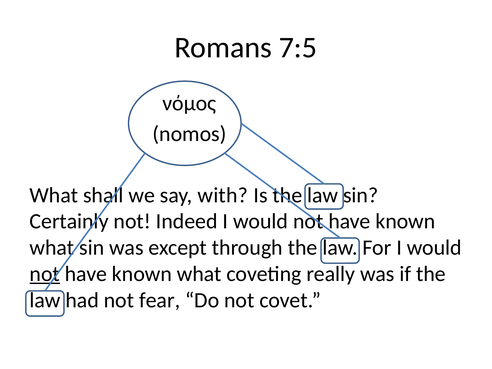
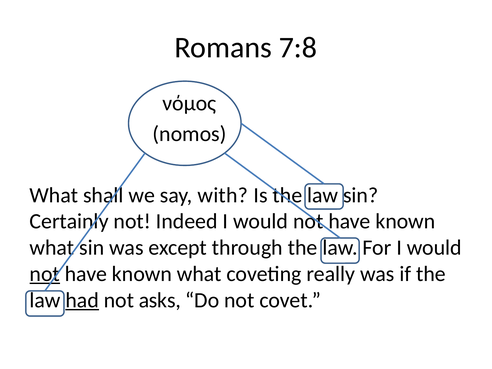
7:5: 7:5 -> 7:8 (298, 48)
had underline: none -> present (82, 300)
fear: fear -> asks (160, 300)
